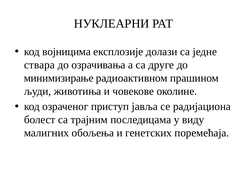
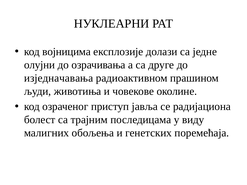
ствара: ствара -> олујни (40, 65)
минимизирање: минимизирање -> изједначавања (59, 78)
